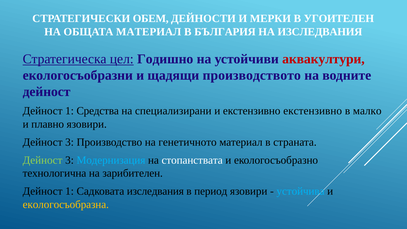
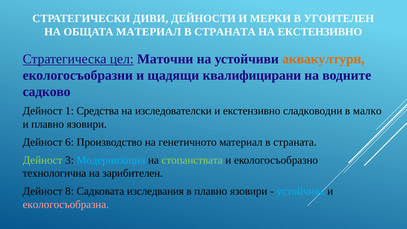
ОБЕМ: ОБЕМ -> ДИВИ (151, 18)
БЪЛГАРИЯ: БЪЛГАРИЯ -> СТРАНАТА (225, 32)
НА ИЗСЛЕДВАНИЯ: ИЗСЛЕДВАНИЯ -> ЕКСТЕНЗИВНО (320, 32)
Годишно: Годишно -> Маточни (165, 59)
аквакултури colour: red -> orange (323, 59)
производството: производството -> квалифицирани (252, 75)
дейност: дейност -> садково (47, 92)
специализирани: специализирани -> изследователски (173, 111)
екстензивно екстензивно: екстензивно -> сладководни (313, 111)
3: 3 -> 6 (70, 142)
стопанствата colour: white -> light green (192, 160)
1: 1 -> 8 (70, 191)
в период: период -> плавно (211, 191)
екологосъобразна colour: yellow -> pink (66, 204)
